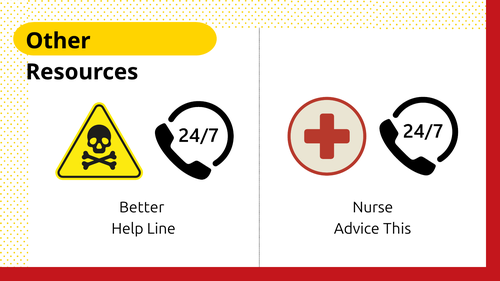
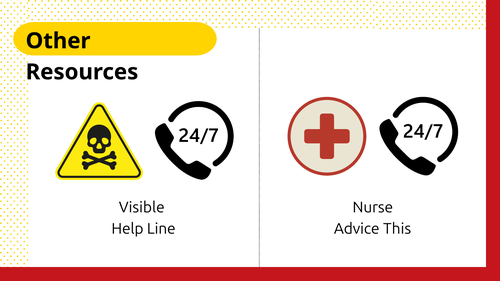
Better: Better -> Visible (142, 208)
